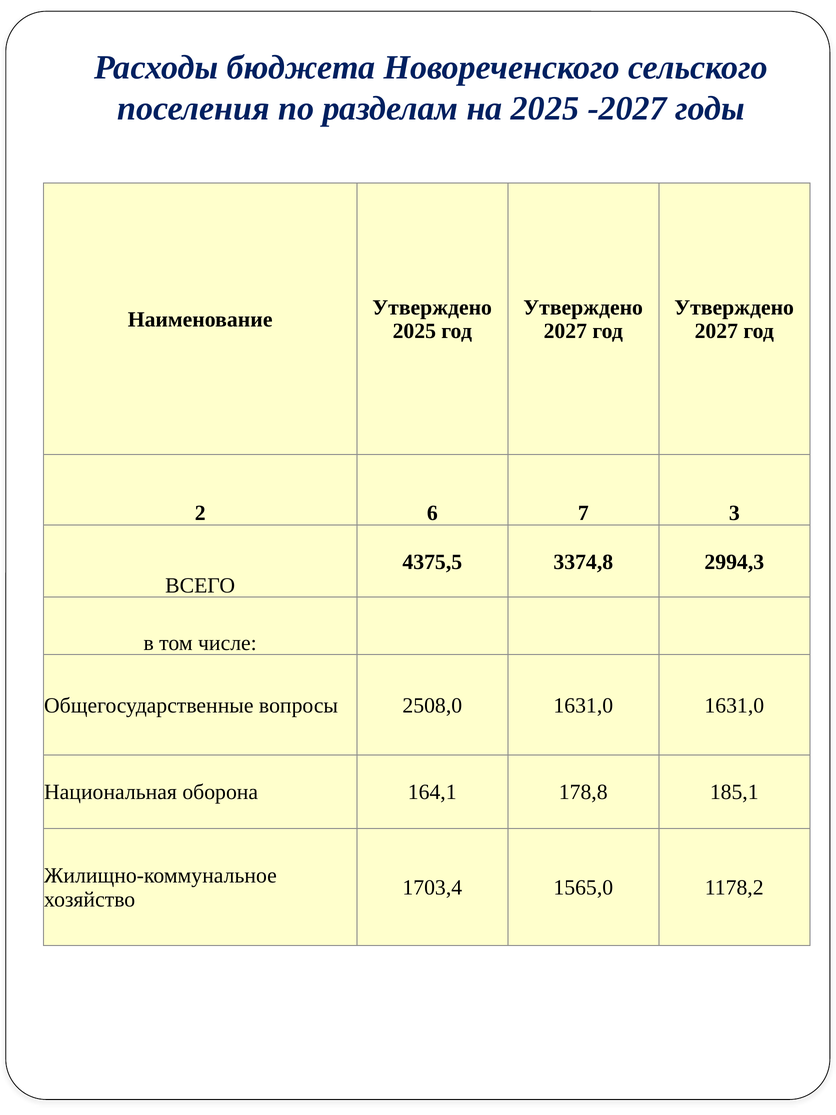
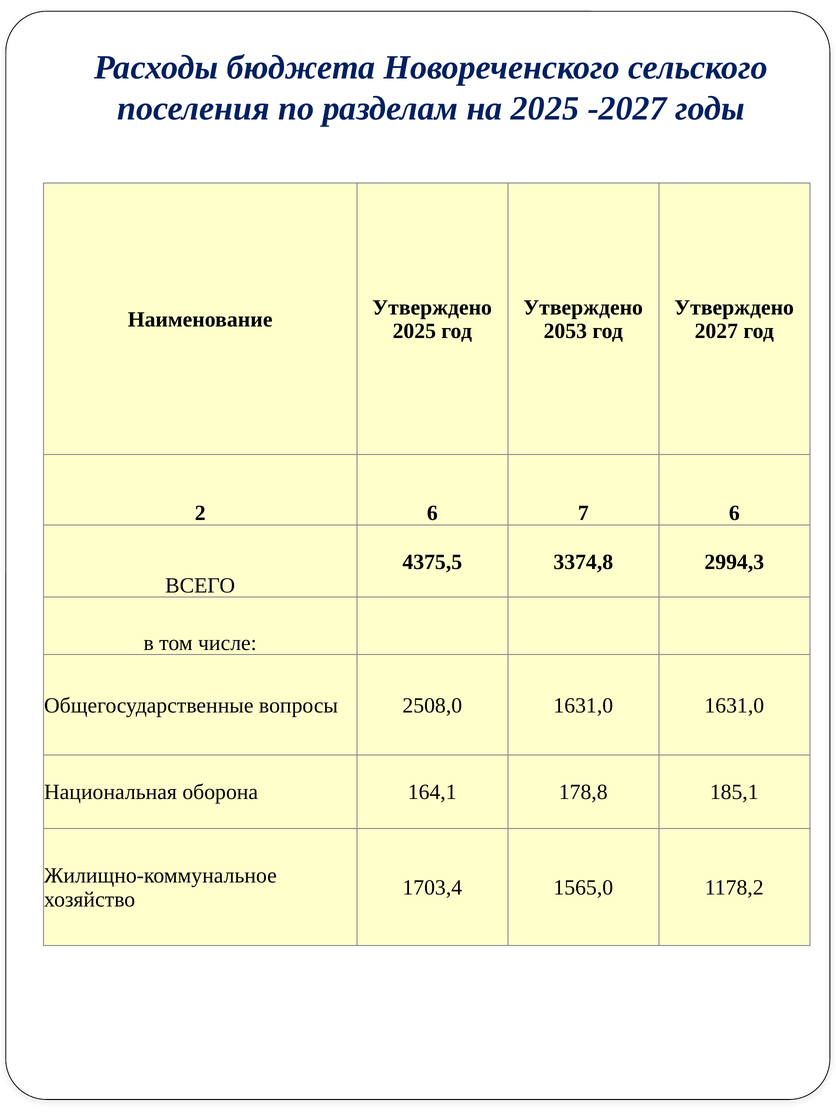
2027: 2027 -> 2053 (565, 331)
7 3: 3 -> 6 (734, 513)
